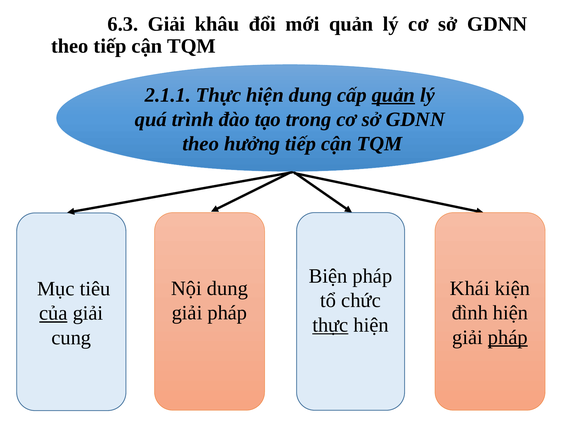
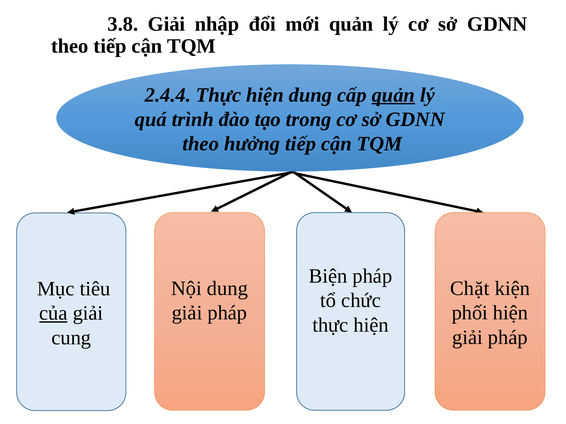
6.3: 6.3 -> 3.8 (123, 24)
khâu: khâu -> nhập (217, 24)
2.1.1: 2.1.1 -> 2.4.4 (168, 95)
Khái: Khái -> Chặt (470, 289)
đình: đình -> phối (470, 313)
thực underline: present -> none (330, 325)
pháp underline: present -> none (508, 338)
